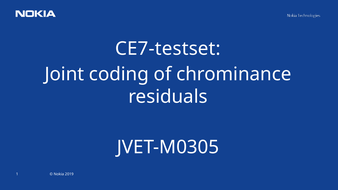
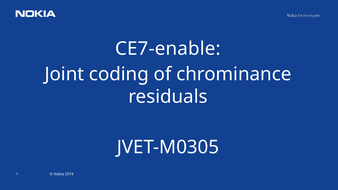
CE7-testset: CE7-testset -> CE7-enable (168, 49)
